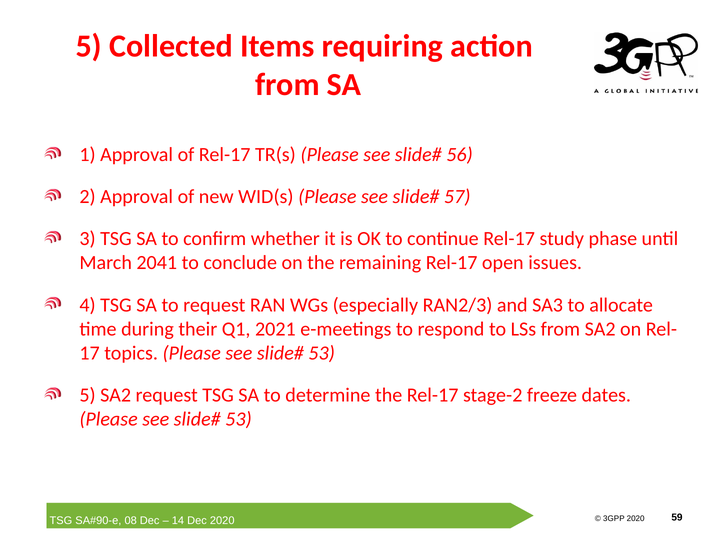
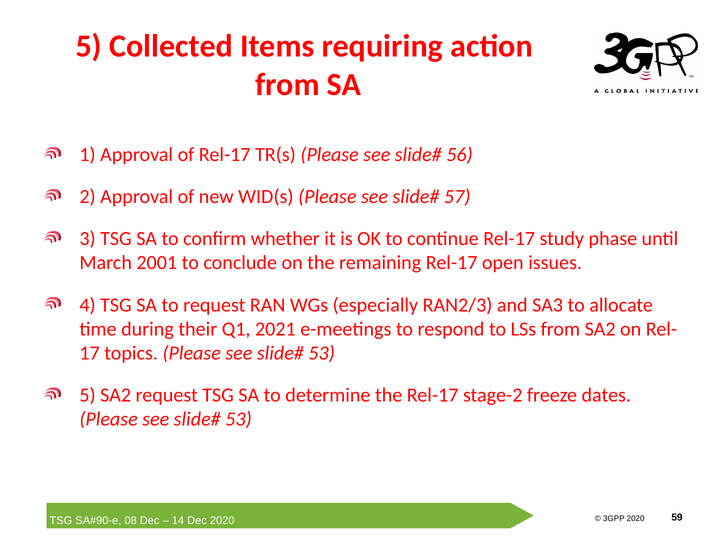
2041: 2041 -> 2001 (157, 263)
